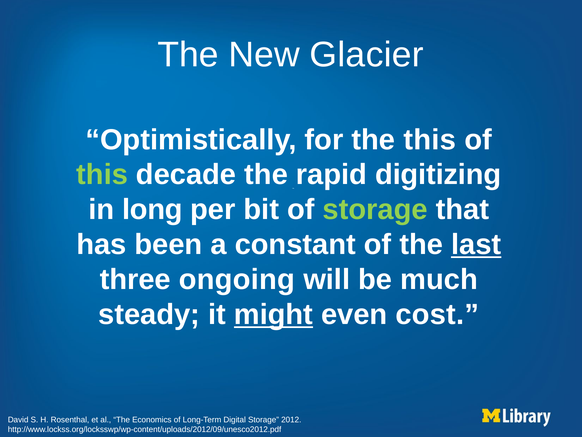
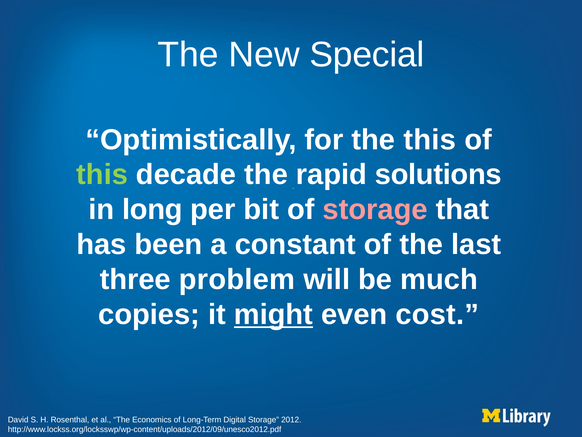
Glacier: Glacier -> Special (367, 55)
digitizing: digitizing -> solutions (438, 175)
storage colour: light green -> pink (375, 209)
last underline: present -> none (476, 244)
ongoing: ongoing -> problem (237, 279)
steady: steady -> copies (149, 314)
